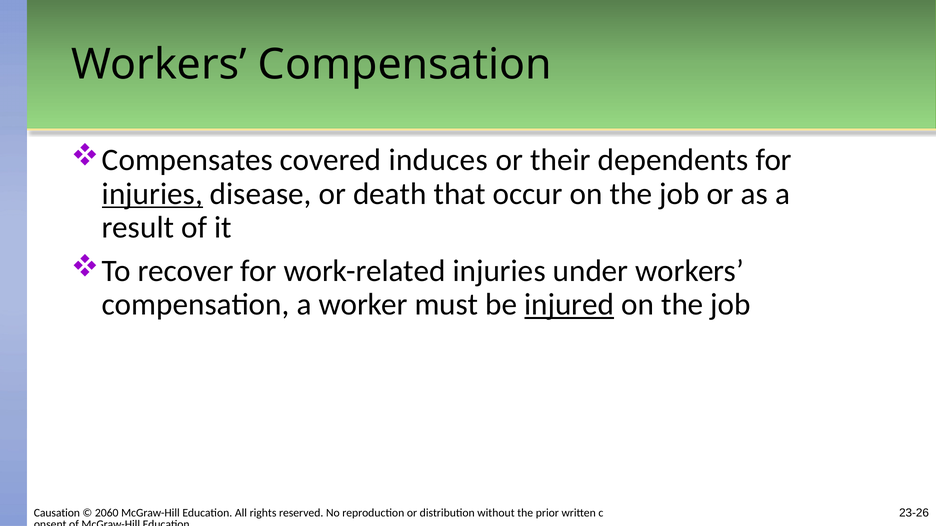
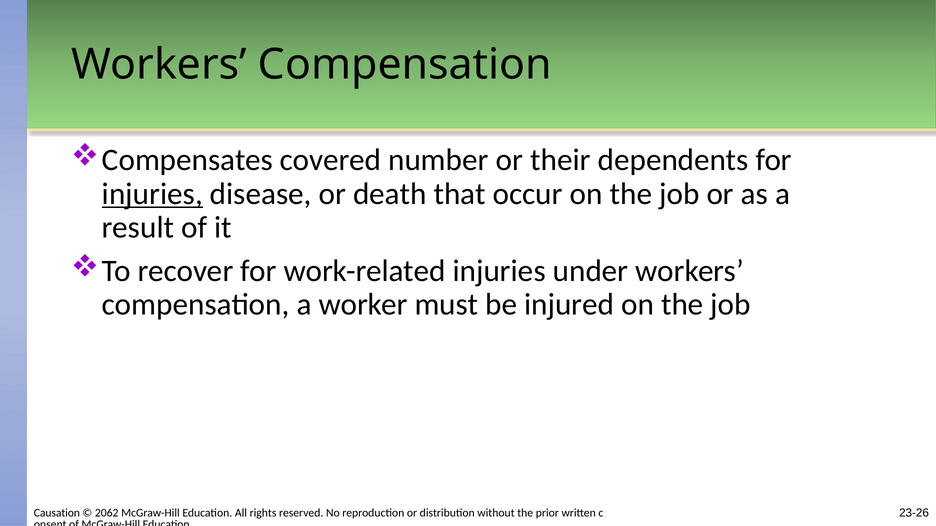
induces: induces -> number (438, 160)
injured underline: present -> none (569, 305)
2060: 2060 -> 2062 (107, 513)
